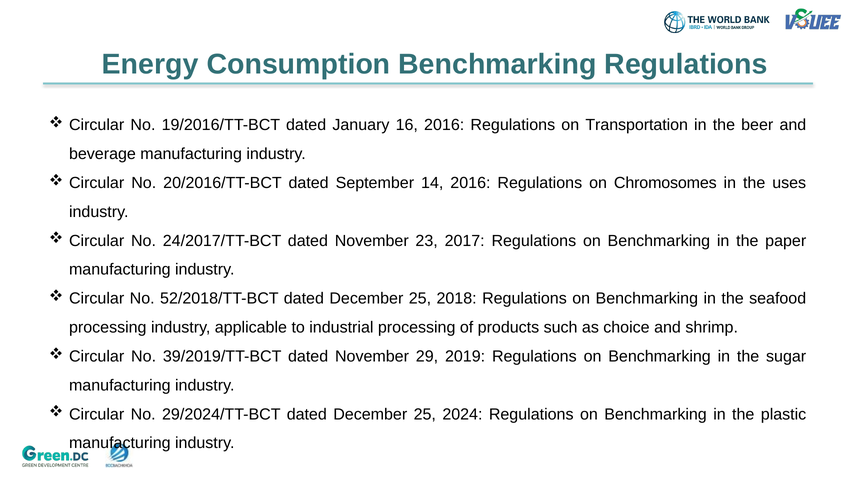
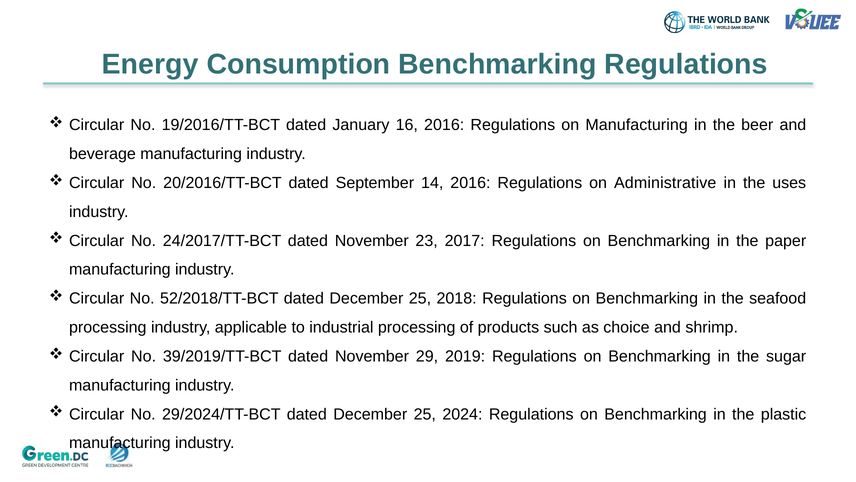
on Transportation: Transportation -> Manufacturing (637, 125)
Chromosomes: Chromosomes -> Administrative (665, 183)
